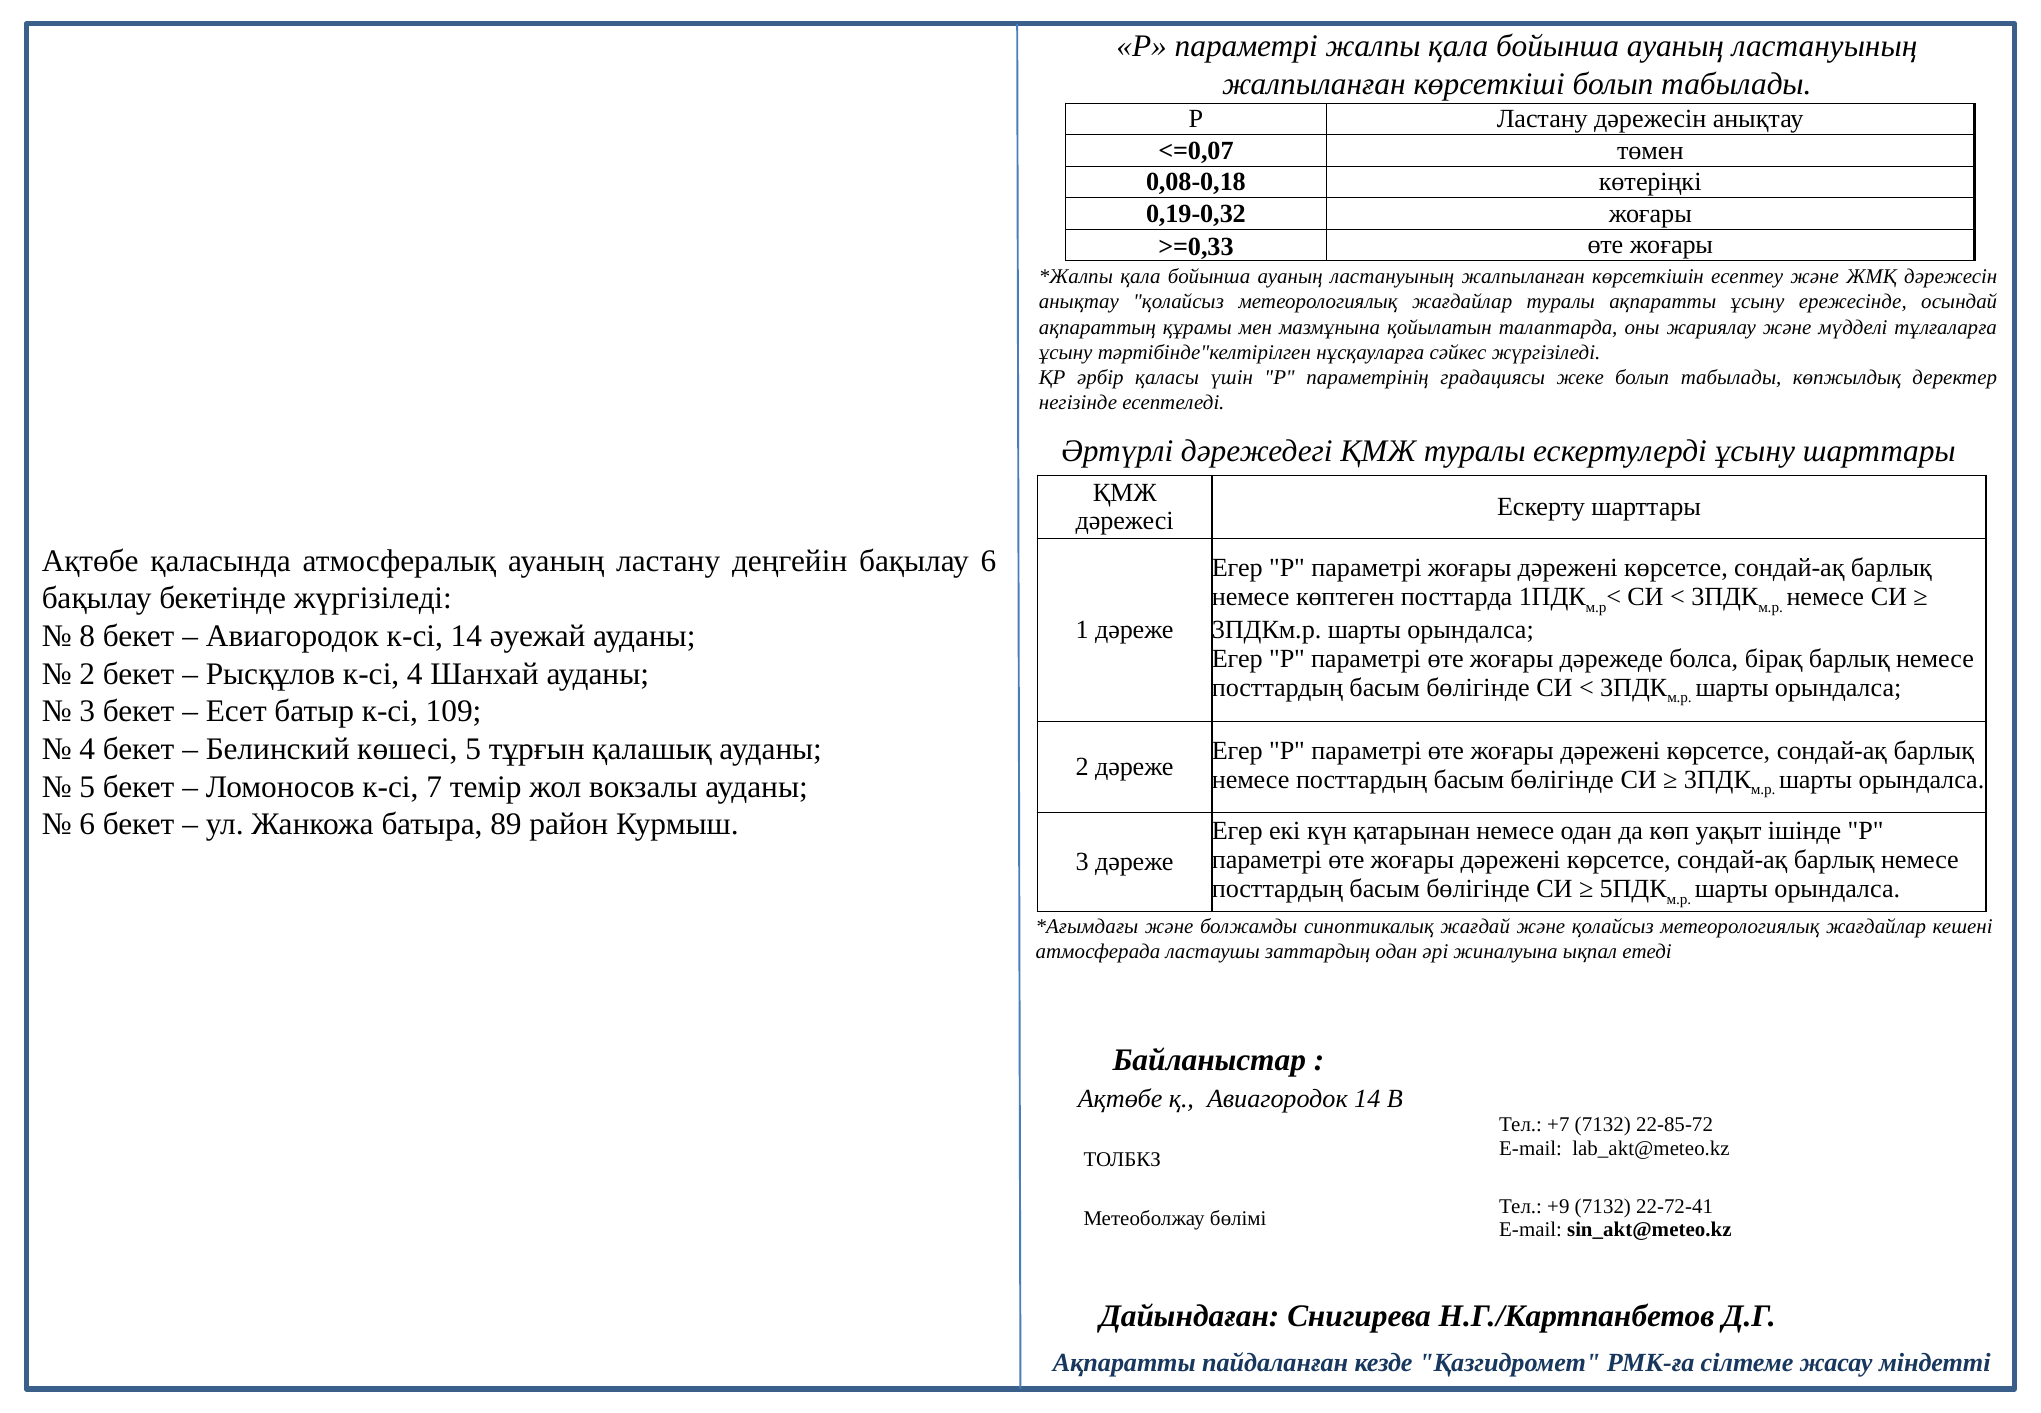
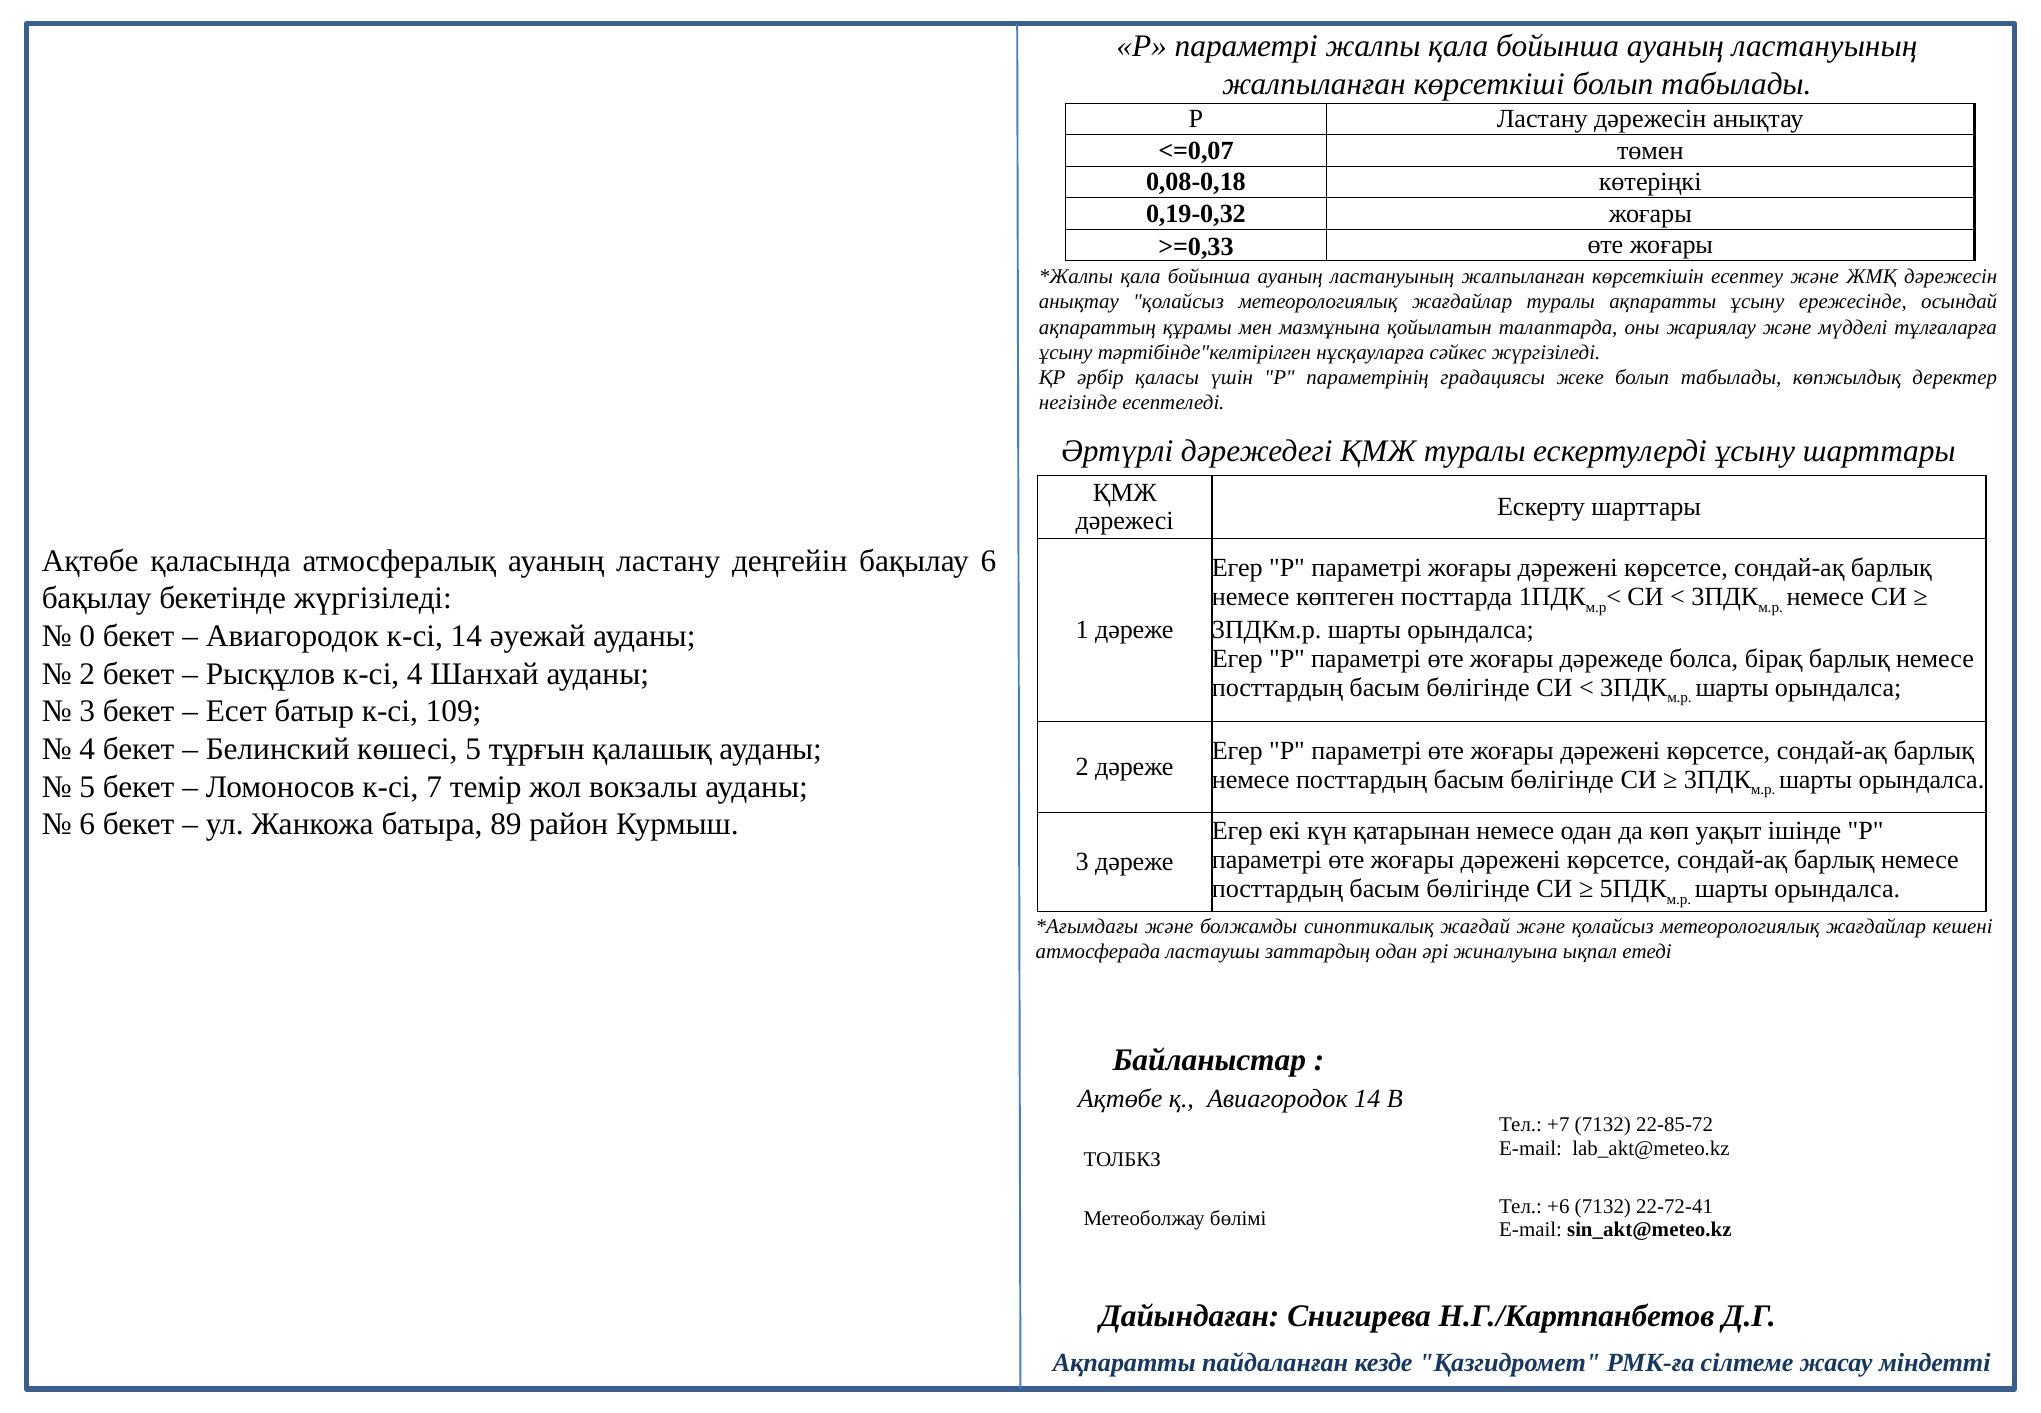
8: 8 -> 0 (87, 636)
+9: +9 -> +6 (1558, 1206)
